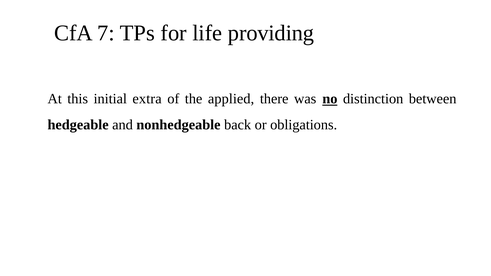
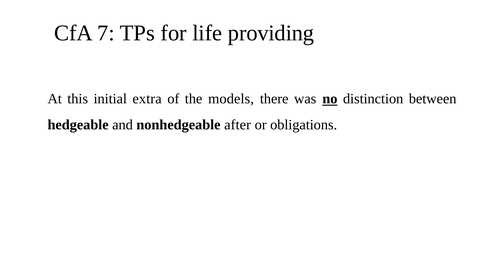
applied: applied -> models (231, 99)
back: back -> after (238, 125)
